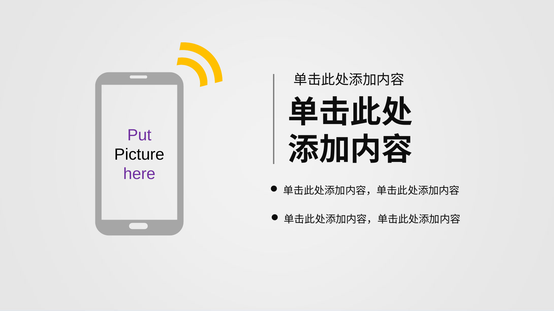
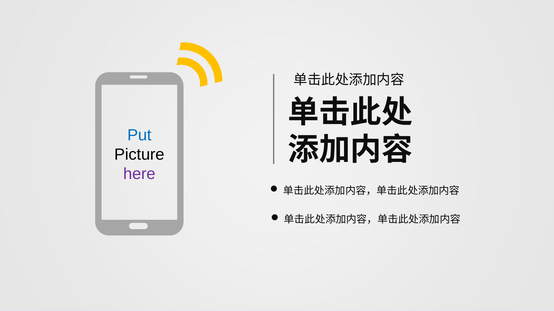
Put colour: purple -> blue (139, 136)
